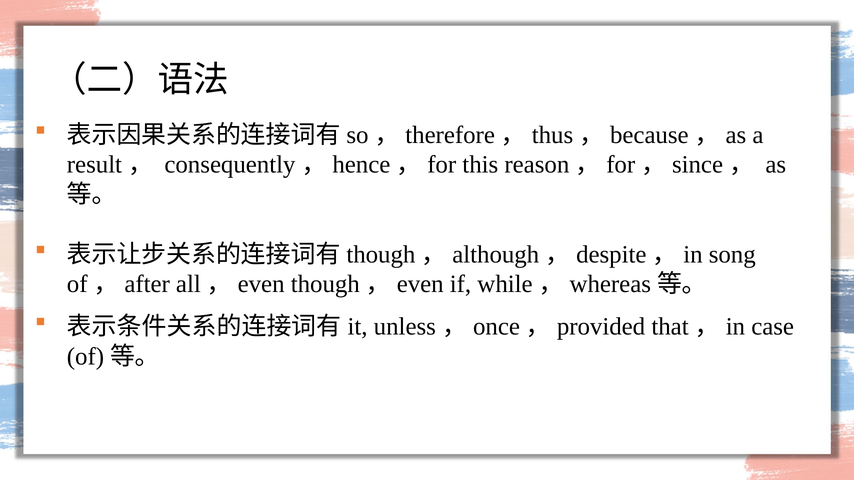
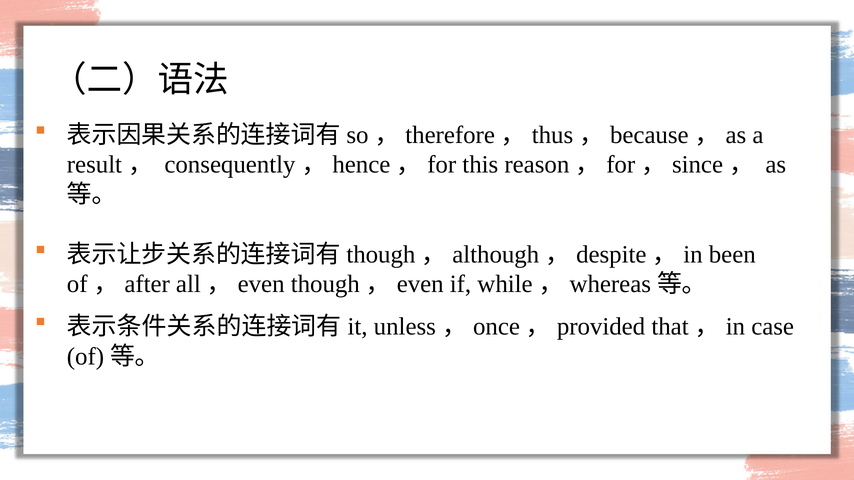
song: song -> been (732, 255)
